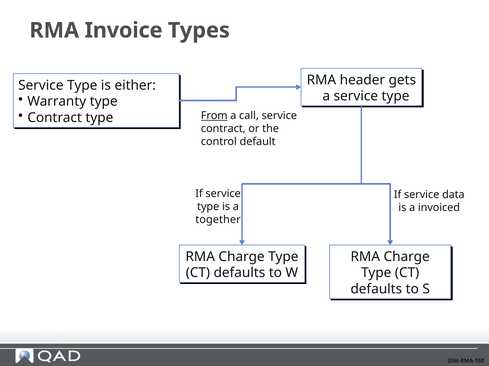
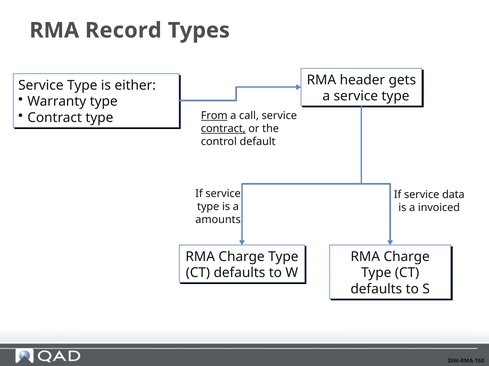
Invoice: Invoice -> Record (123, 30)
contract underline: none -> present (223, 129)
together: together -> amounts (218, 220)
